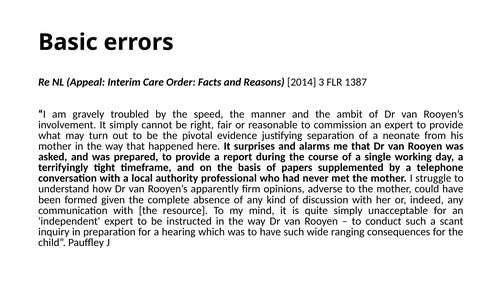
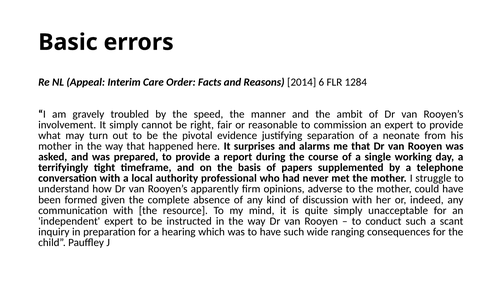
3: 3 -> 6 (321, 82)
1387: 1387 -> 1284 (356, 82)
